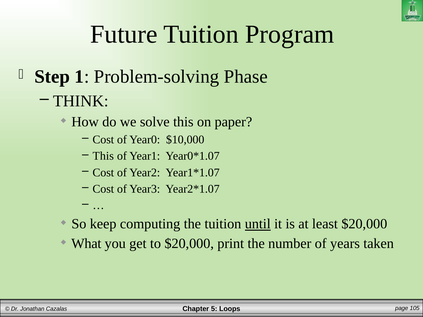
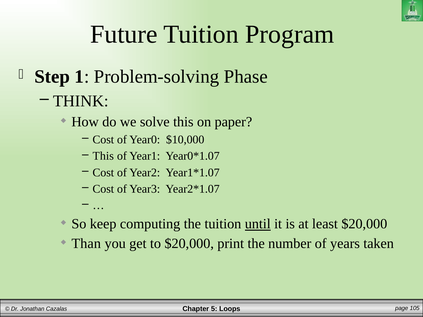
What: What -> Than (86, 244)
